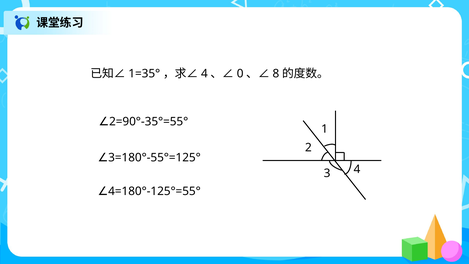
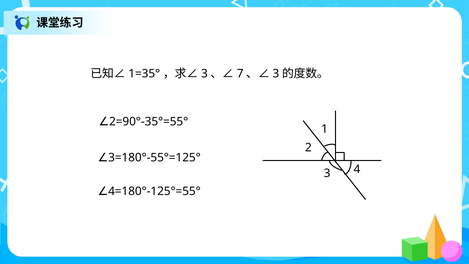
4: 4 -> 3 (204, 74)
0: 0 -> 7 (240, 74)
8: 8 -> 3 (276, 74)
